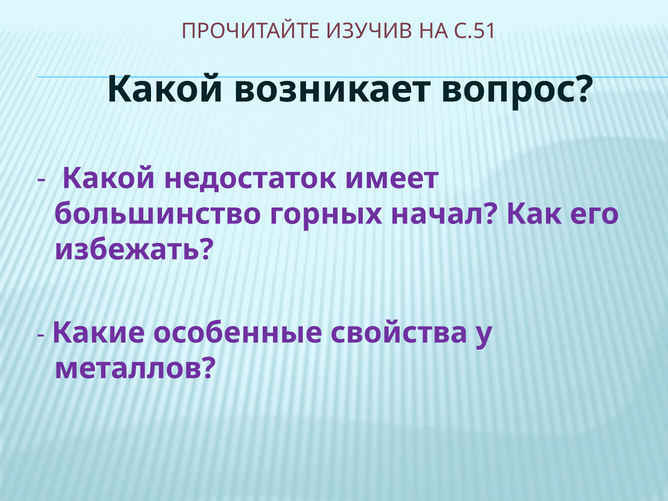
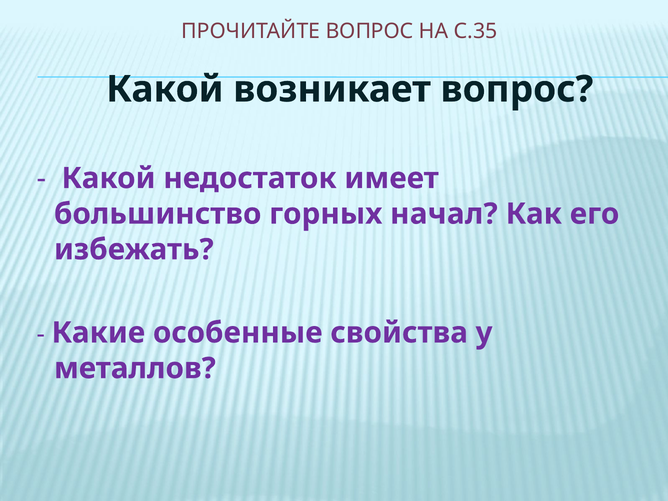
ПРОЧИТАЙТЕ ИЗУЧИВ: ИЗУЧИВ -> ВОПРОС (370, 31)
С.51: С.51 -> С.35 (476, 31)
